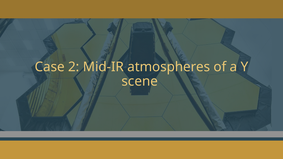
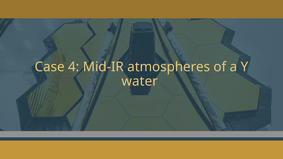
2: 2 -> 4 (74, 67)
scene: scene -> water (140, 81)
